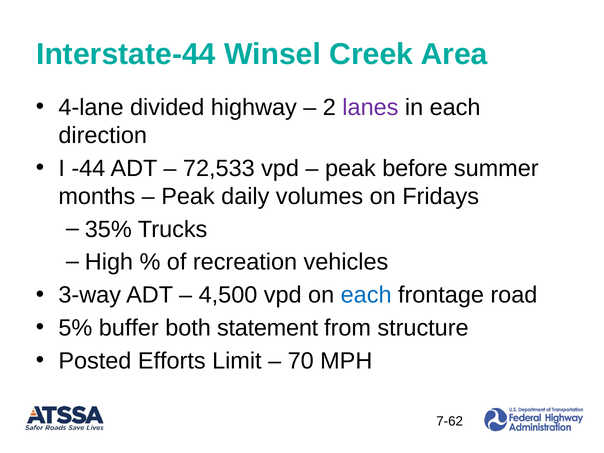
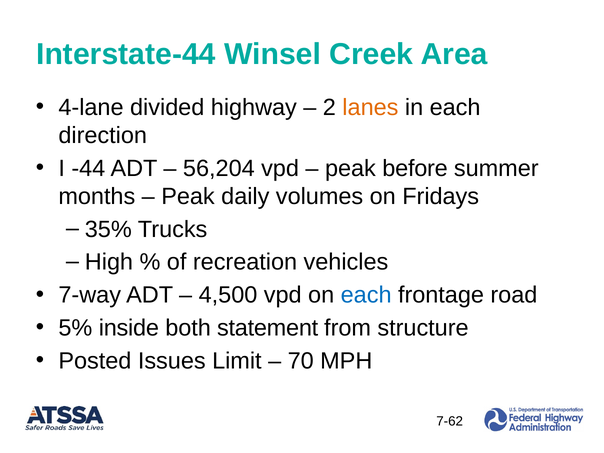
lanes colour: purple -> orange (370, 107)
72,533: 72,533 -> 56,204 (219, 168)
3-way: 3-way -> 7-way (90, 295)
buffer: buffer -> inside (129, 328)
Efforts: Efforts -> Issues (172, 361)
